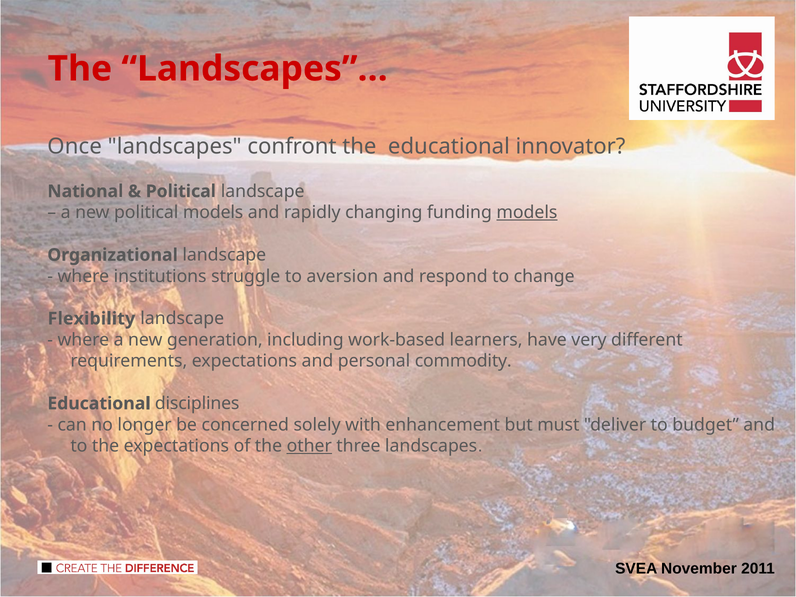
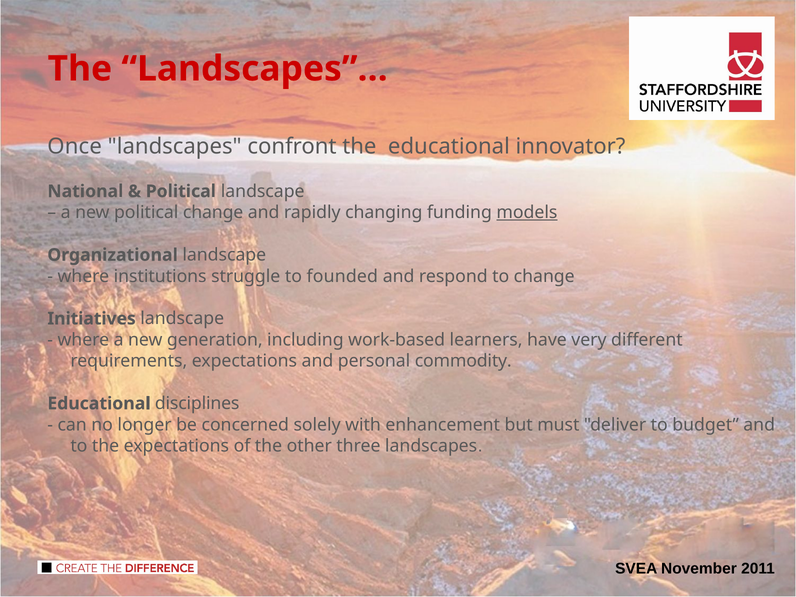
political models: models -> change (213, 213)
aversion: aversion -> founded (342, 276)
Flexibility: Flexibility -> Initiatives (92, 319)
other underline: present -> none (309, 446)
